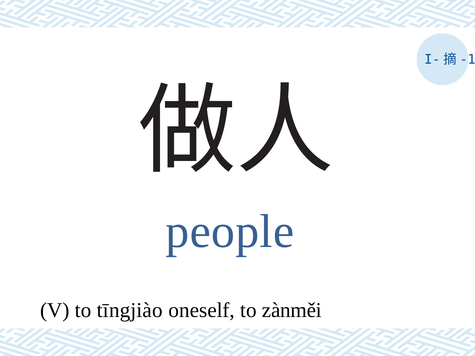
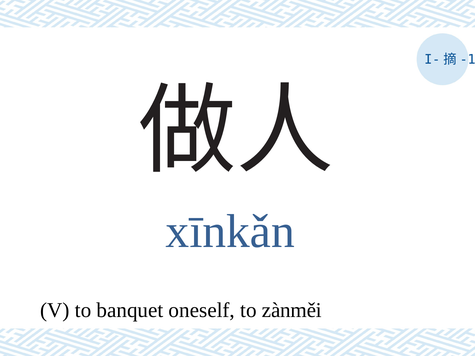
people: people -> xīnkǎn (230, 232)
tīngjiào: tīngjiào -> banquet (130, 311)
